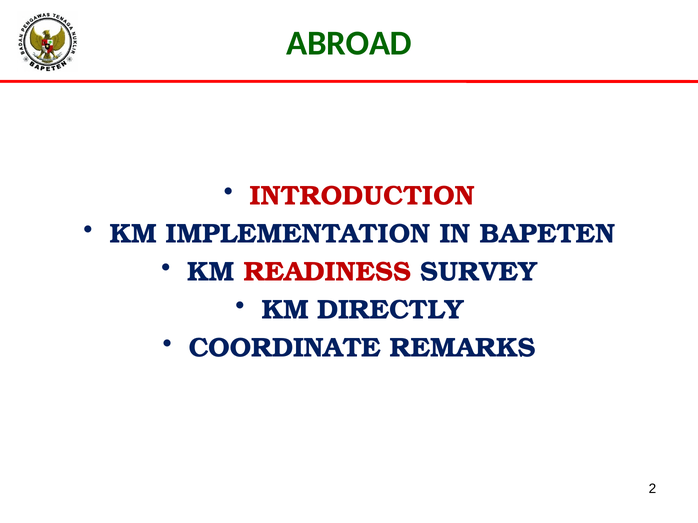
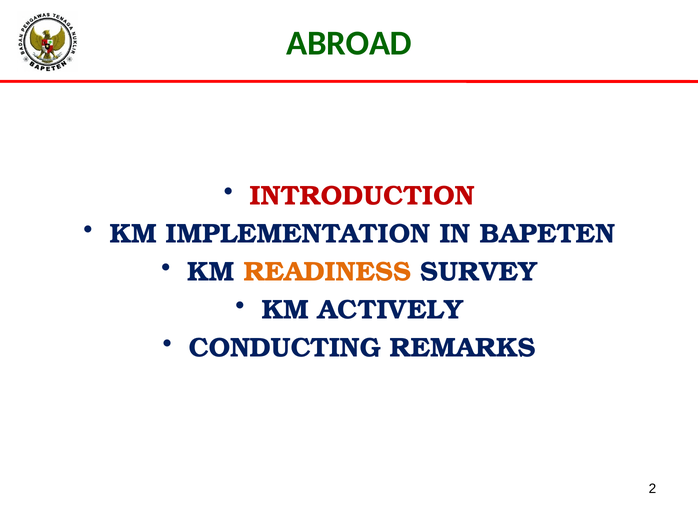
READINESS colour: red -> orange (327, 272)
DIRECTLY: DIRECTLY -> ACTIVELY (390, 310)
COORDINATE: COORDINATE -> CONDUCTING (285, 348)
